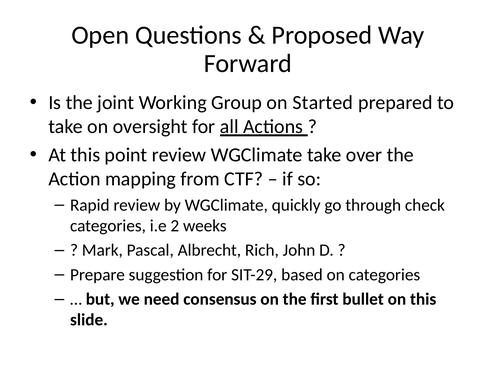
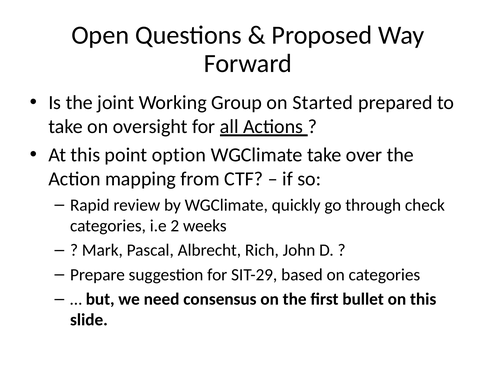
point review: review -> option (179, 155)
